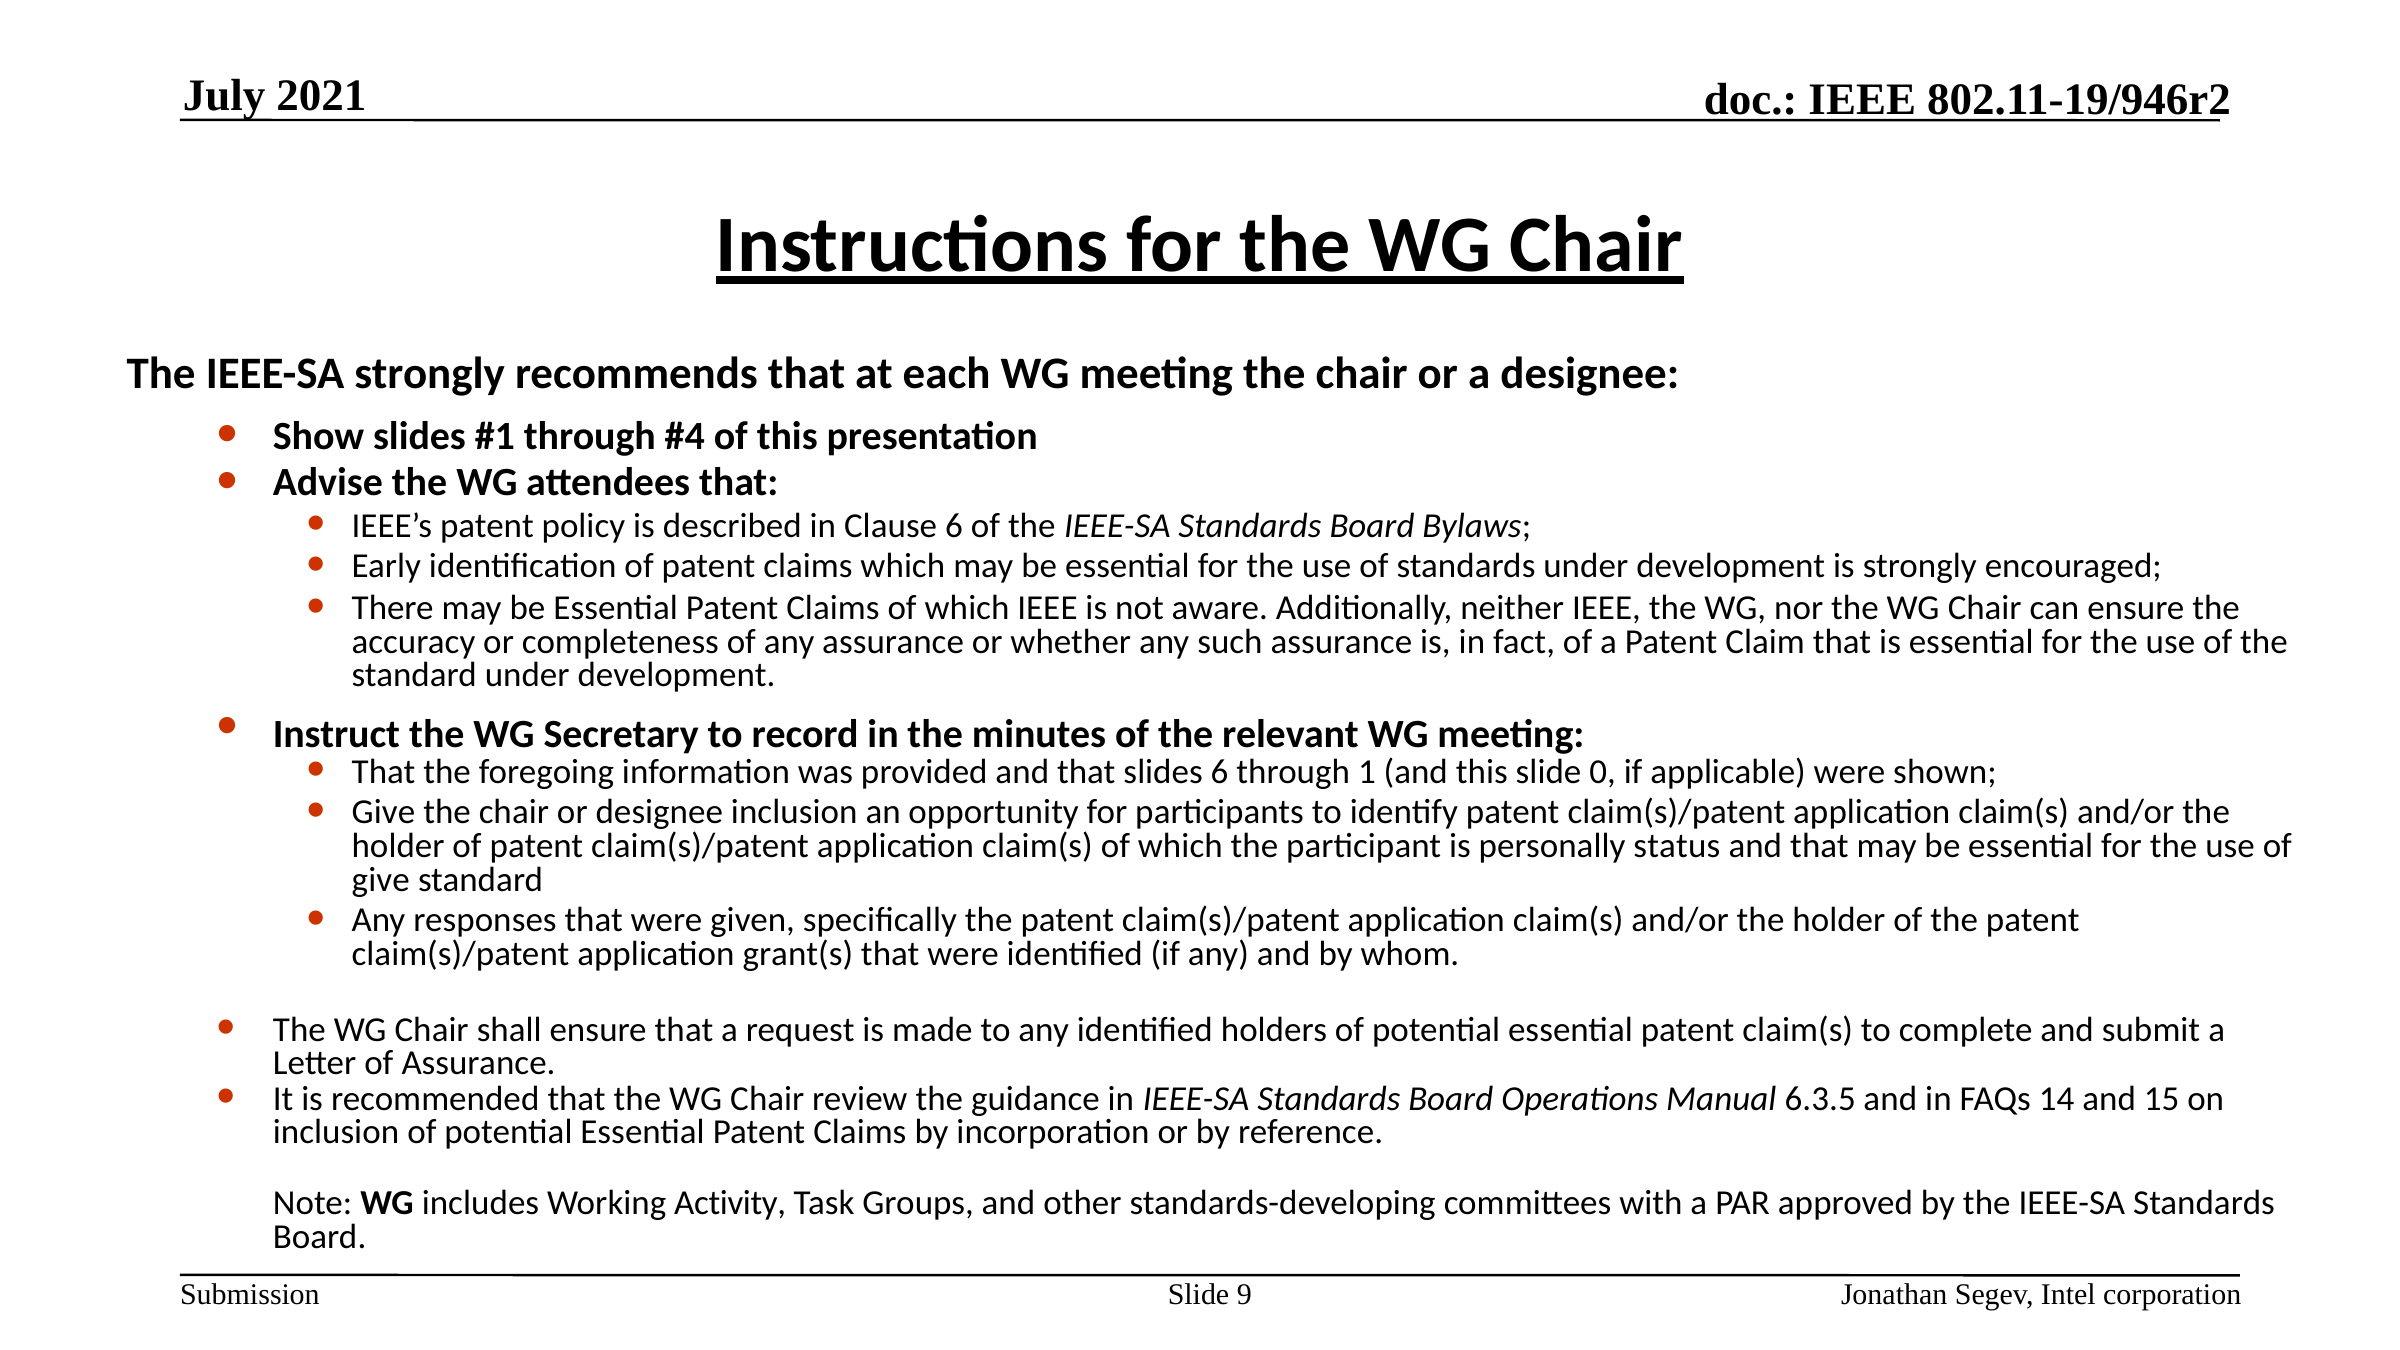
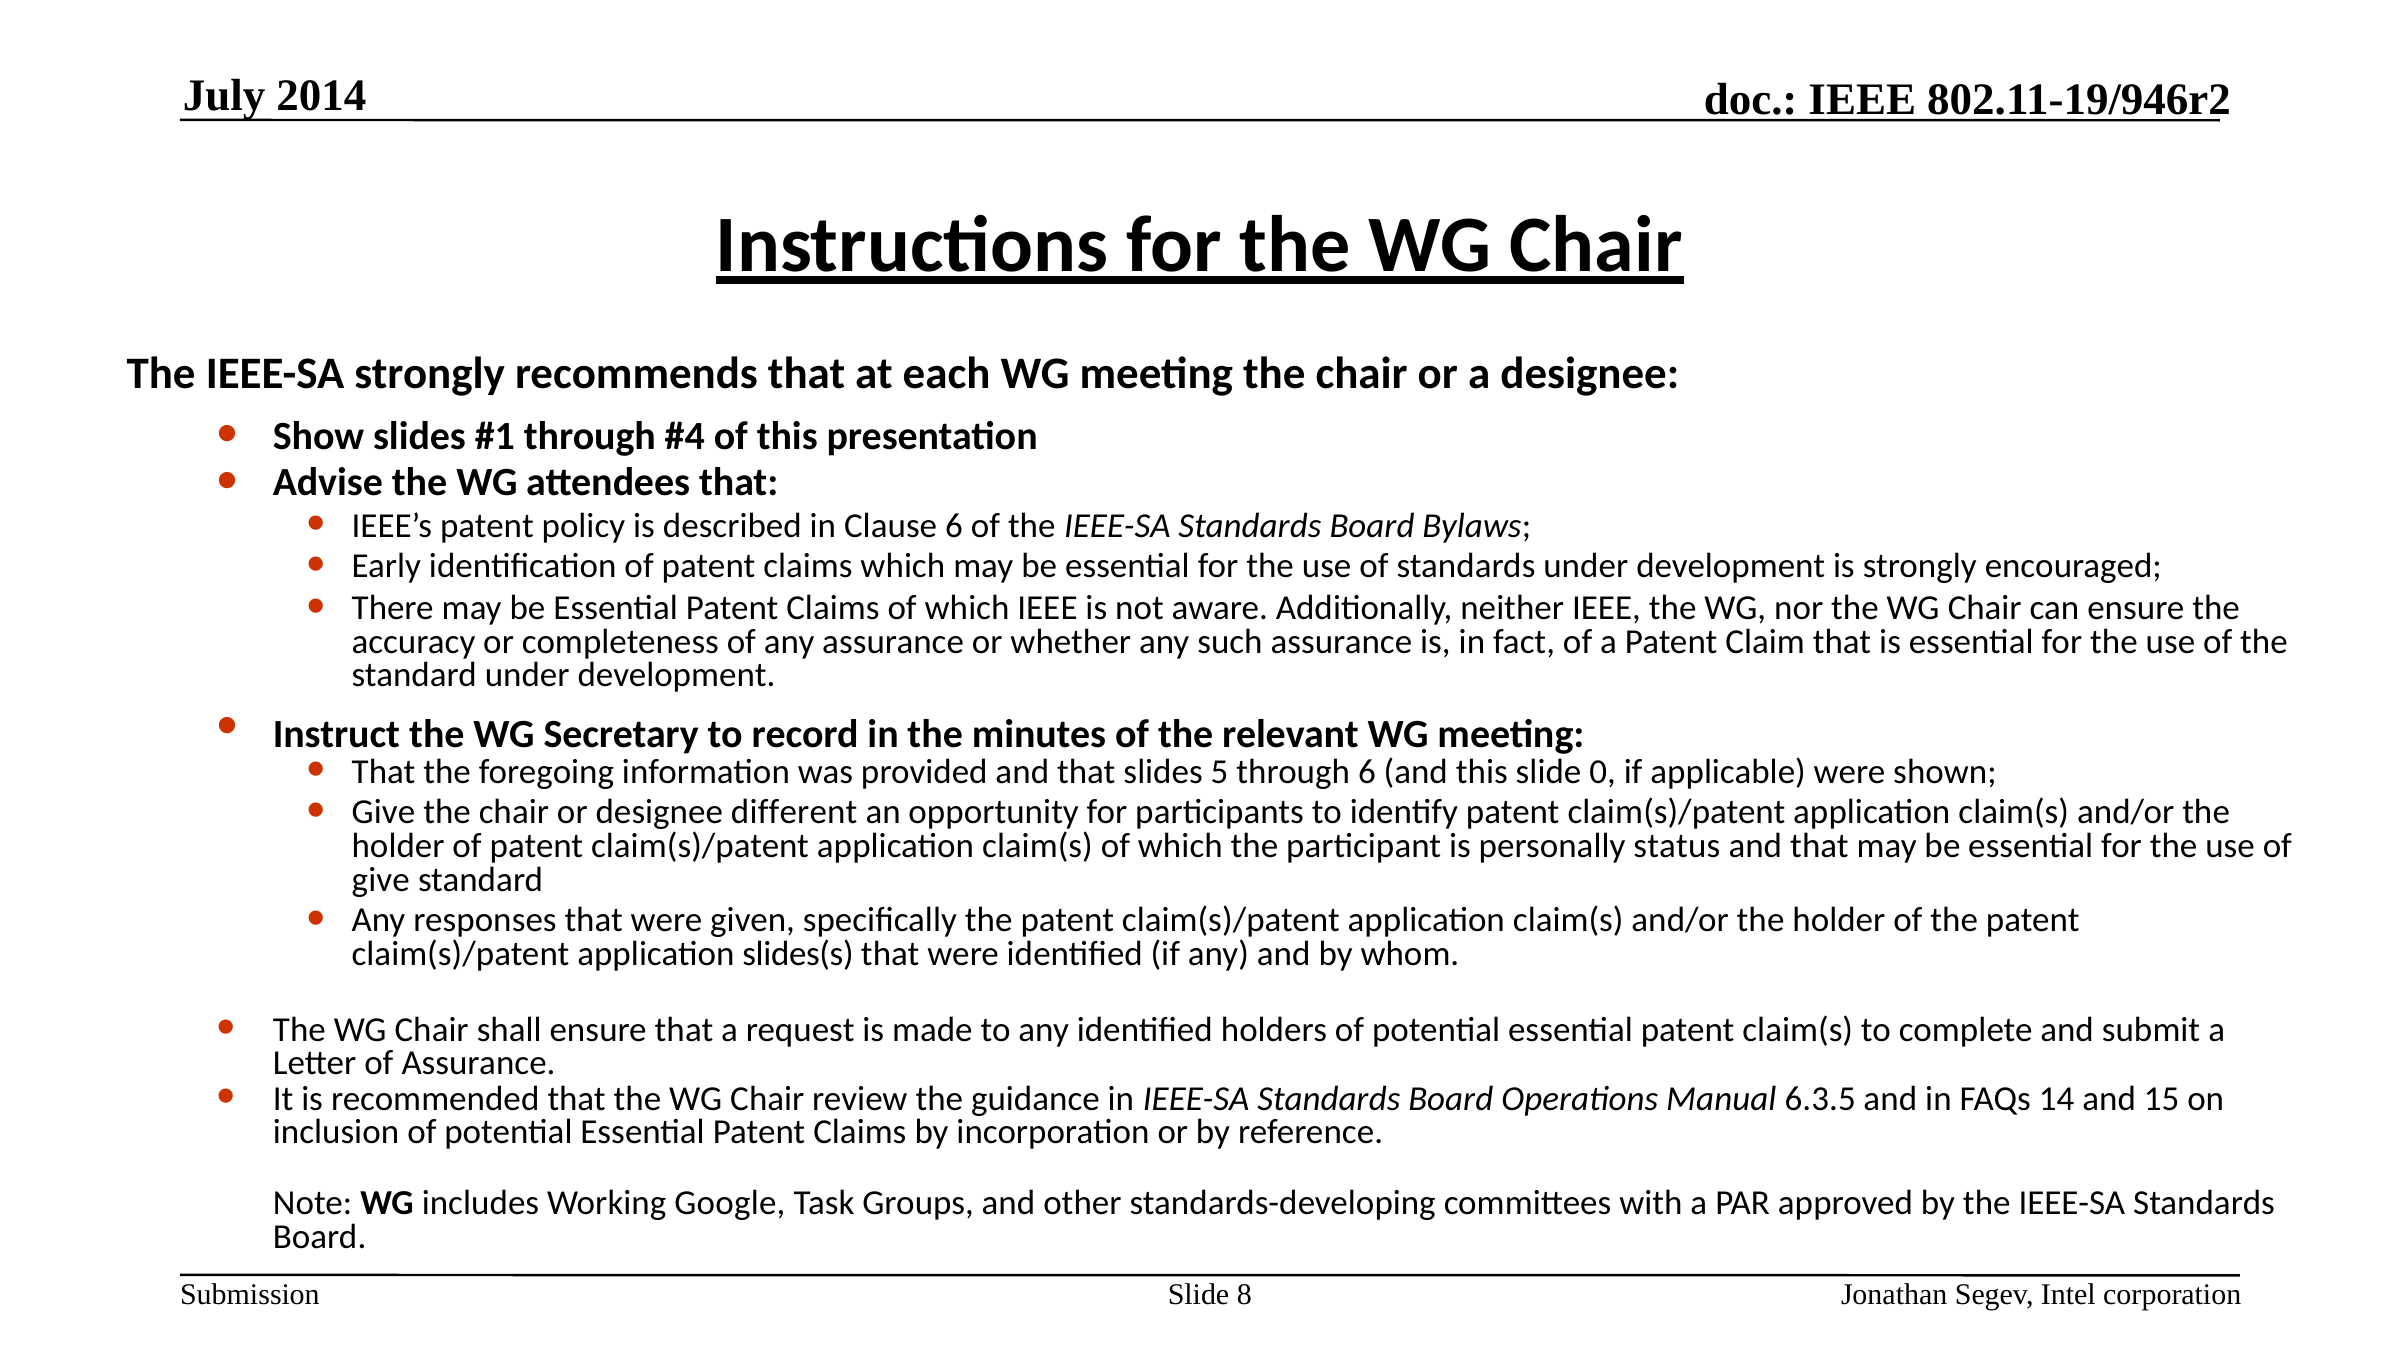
2021: 2021 -> 2014 (321, 95)
slides 6: 6 -> 5 (1219, 772)
through 1: 1 -> 6 (1367, 772)
designee inclusion: inclusion -> different (794, 812)
grant(s: grant(s -> slides(s (798, 954)
Activity: Activity -> Google (730, 1203)
9: 9 -> 8 (1244, 1295)
